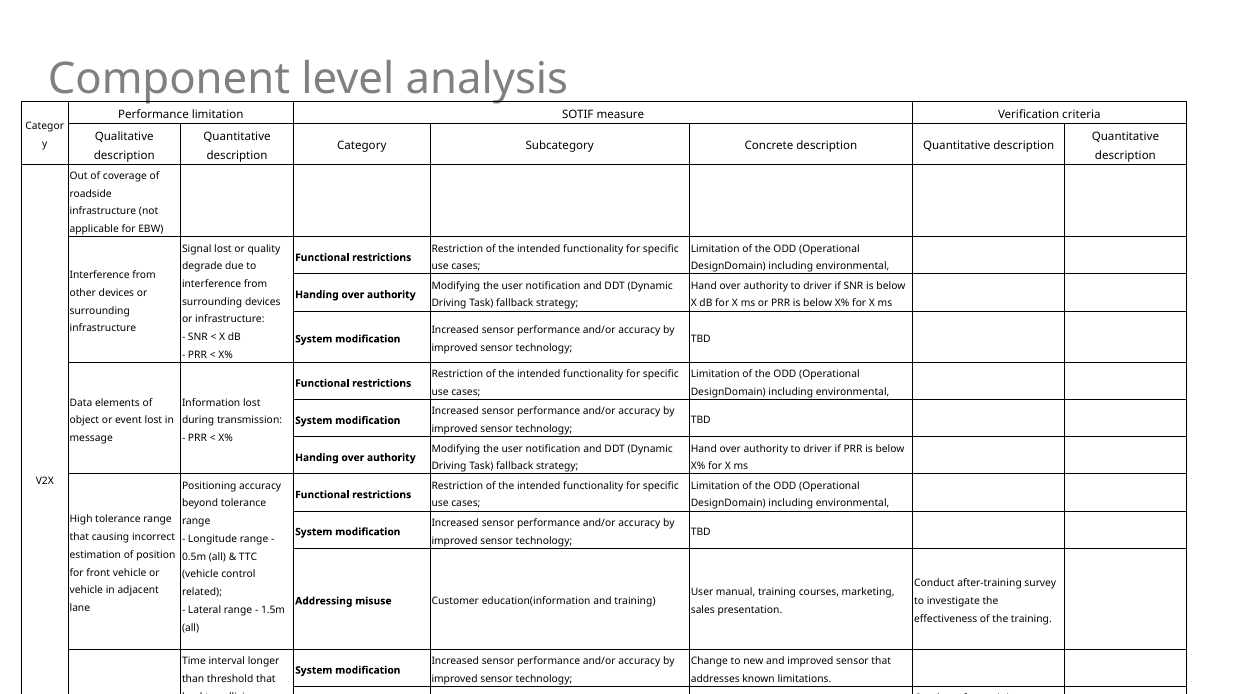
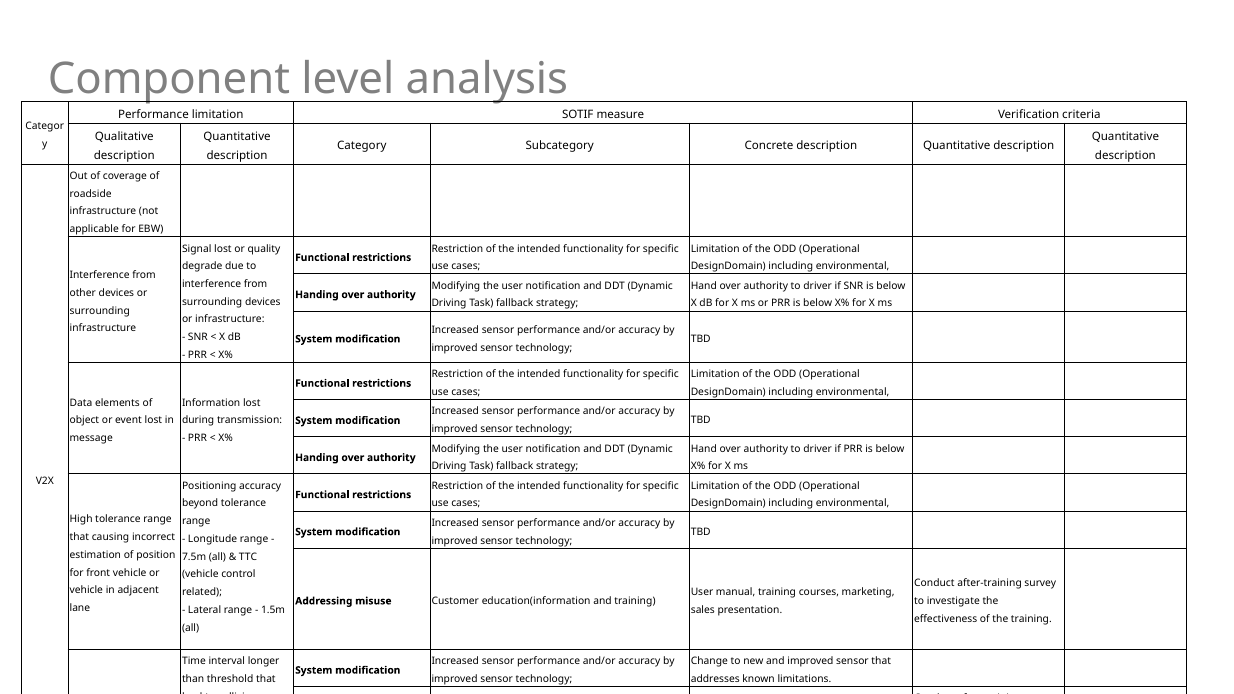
0.5m: 0.5m -> 7.5m (194, 557)
